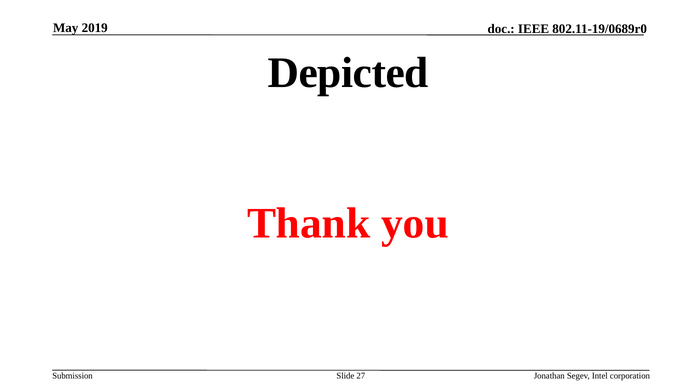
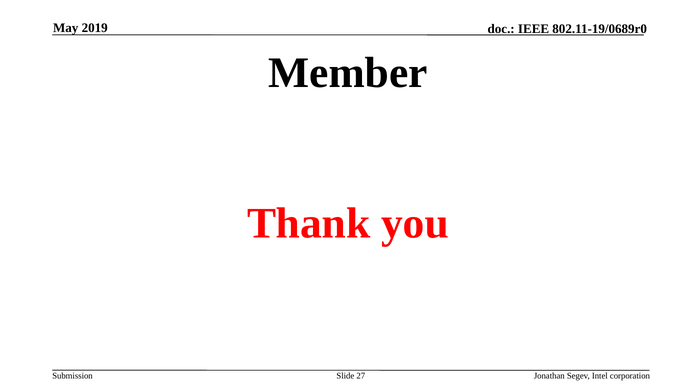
Depicted: Depicted -> Member (348, 73)
